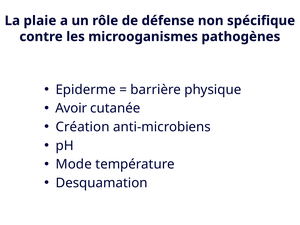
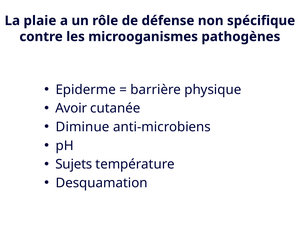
Création: Création -> Diminue (83, 127)
Mode: Mode -> Sujets (74, 164)
